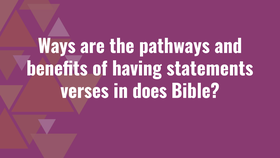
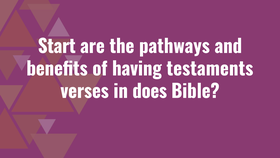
Ways: Ways -> Start (57, 47)
statements: statements -> testaments (210, 69)
